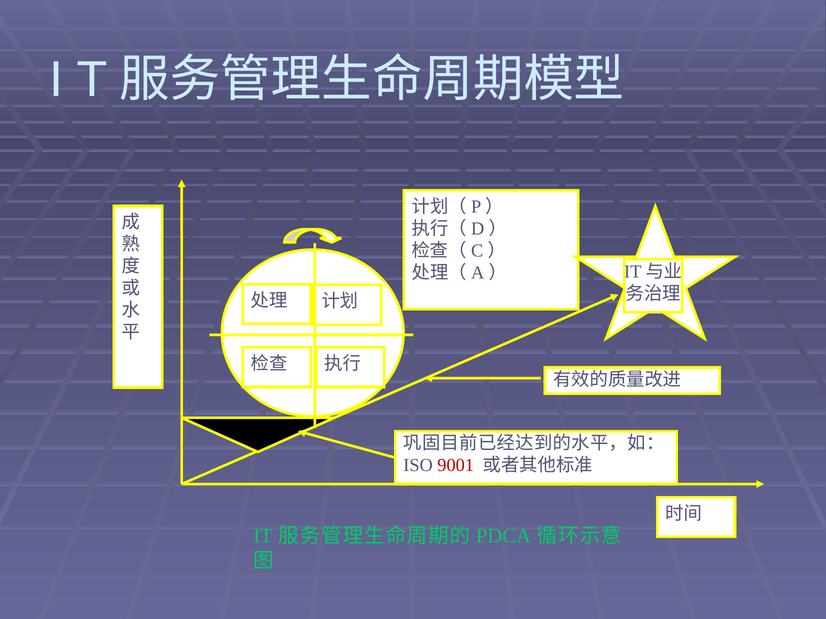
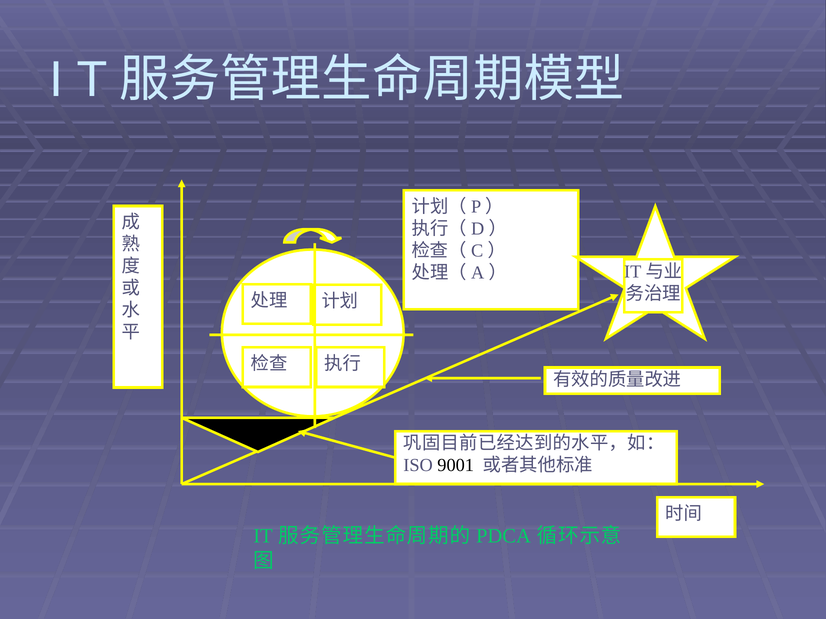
9001 colour: red -> black (456, 466)
